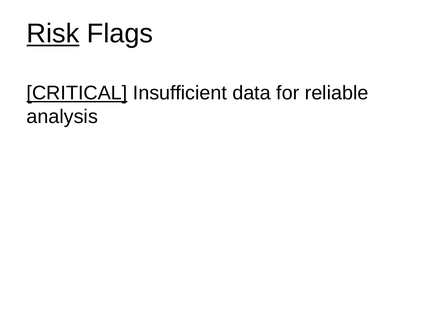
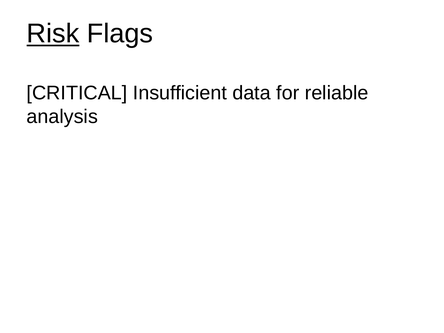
CRITICAL underline: present -> none (77, 93)
